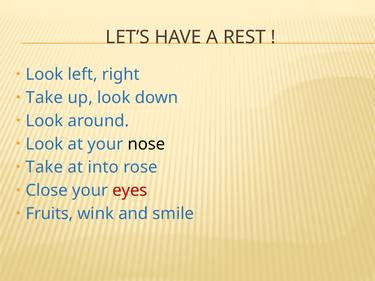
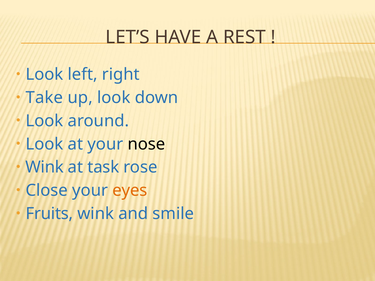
Take: Take -> Wink (45, 167)
into: into -> task (103, 167)
eyes colour: red -> orange (130, 191)
